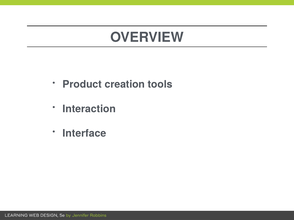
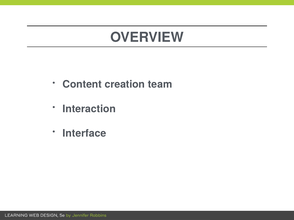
Product: Product -> Content (82, 85)
tools: tools -> team (160, 85)
